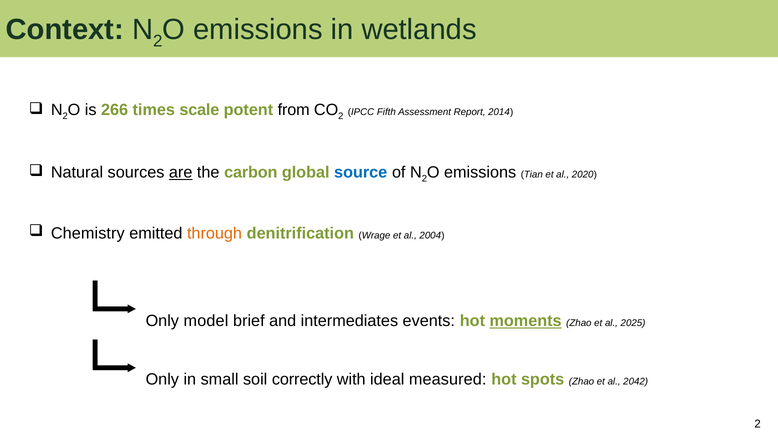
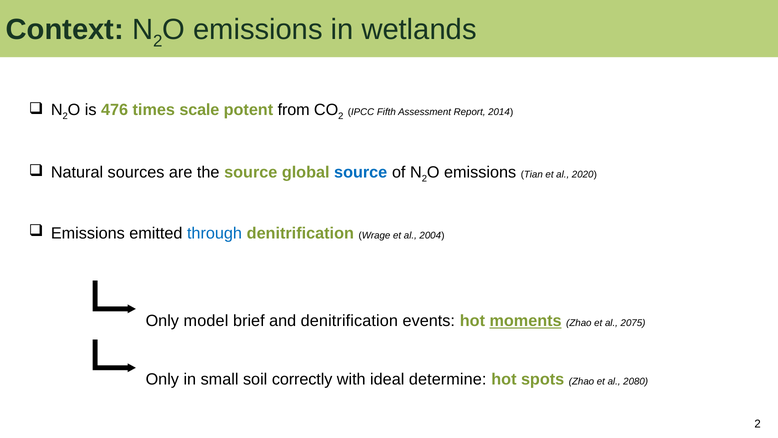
266: 266 -> 476 (115, 110)
are underline: present -> none (181, 172)
the carbon: carbon -> source (251, 172)
Chemistry: Chemistry -> Emissions (88, 233)
through colour: orange -> blue (214, 233)
and intermediates: intermediates -> denitrification (349, 321)
2025: 2025 -> 2075 (633, 323)
measured: measured -> determine (448, 379)
2042: 2042 -> 2080 (636, 381)
